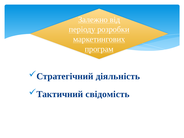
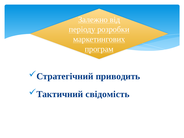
діяльність: діяльність -> приводить (118, 76)
